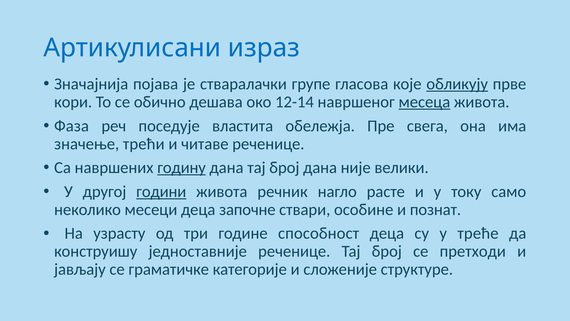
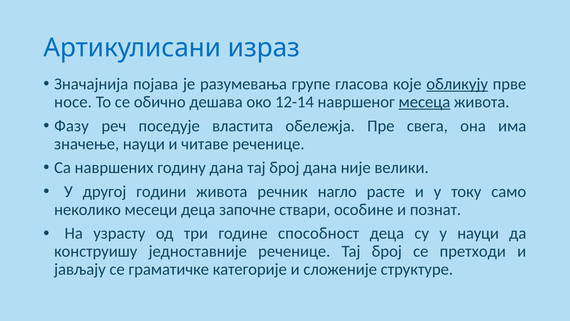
стваралачки: стваралачки -> разумевања (243, 84)
кори: кори -> носе (73, 102)
Фаза: Фаза -> Фазу (72, 126)
значење трећи: трећи -> науци (144, 144)
годину underline: present -> none (182, 168)
години underline: present -> none (161, 191)
у треће: треће -> науци (478, 233)
